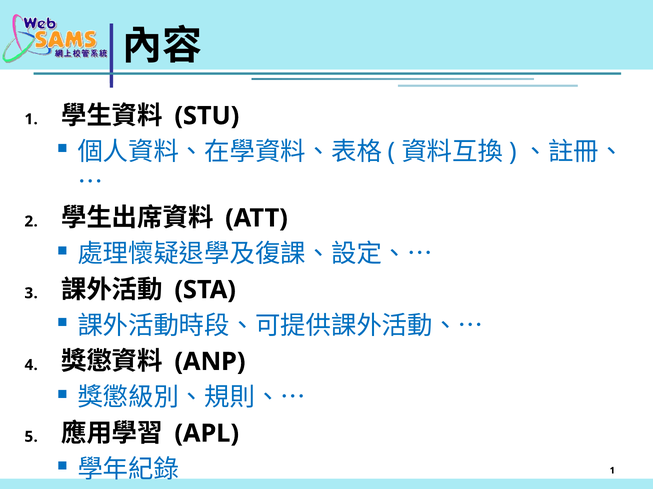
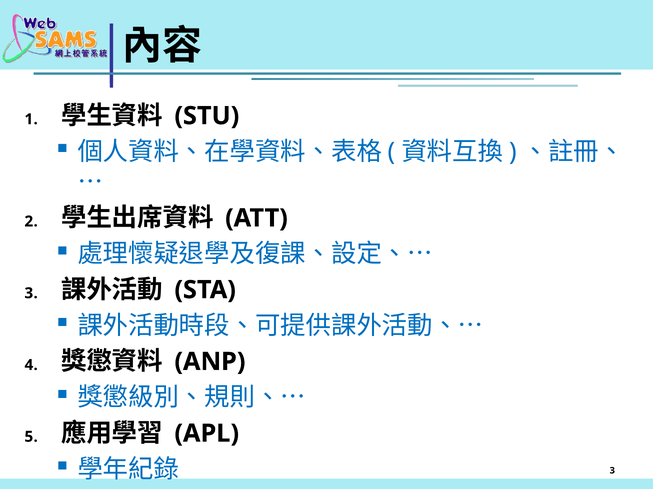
1: 1 -> 3 (612, 471)
